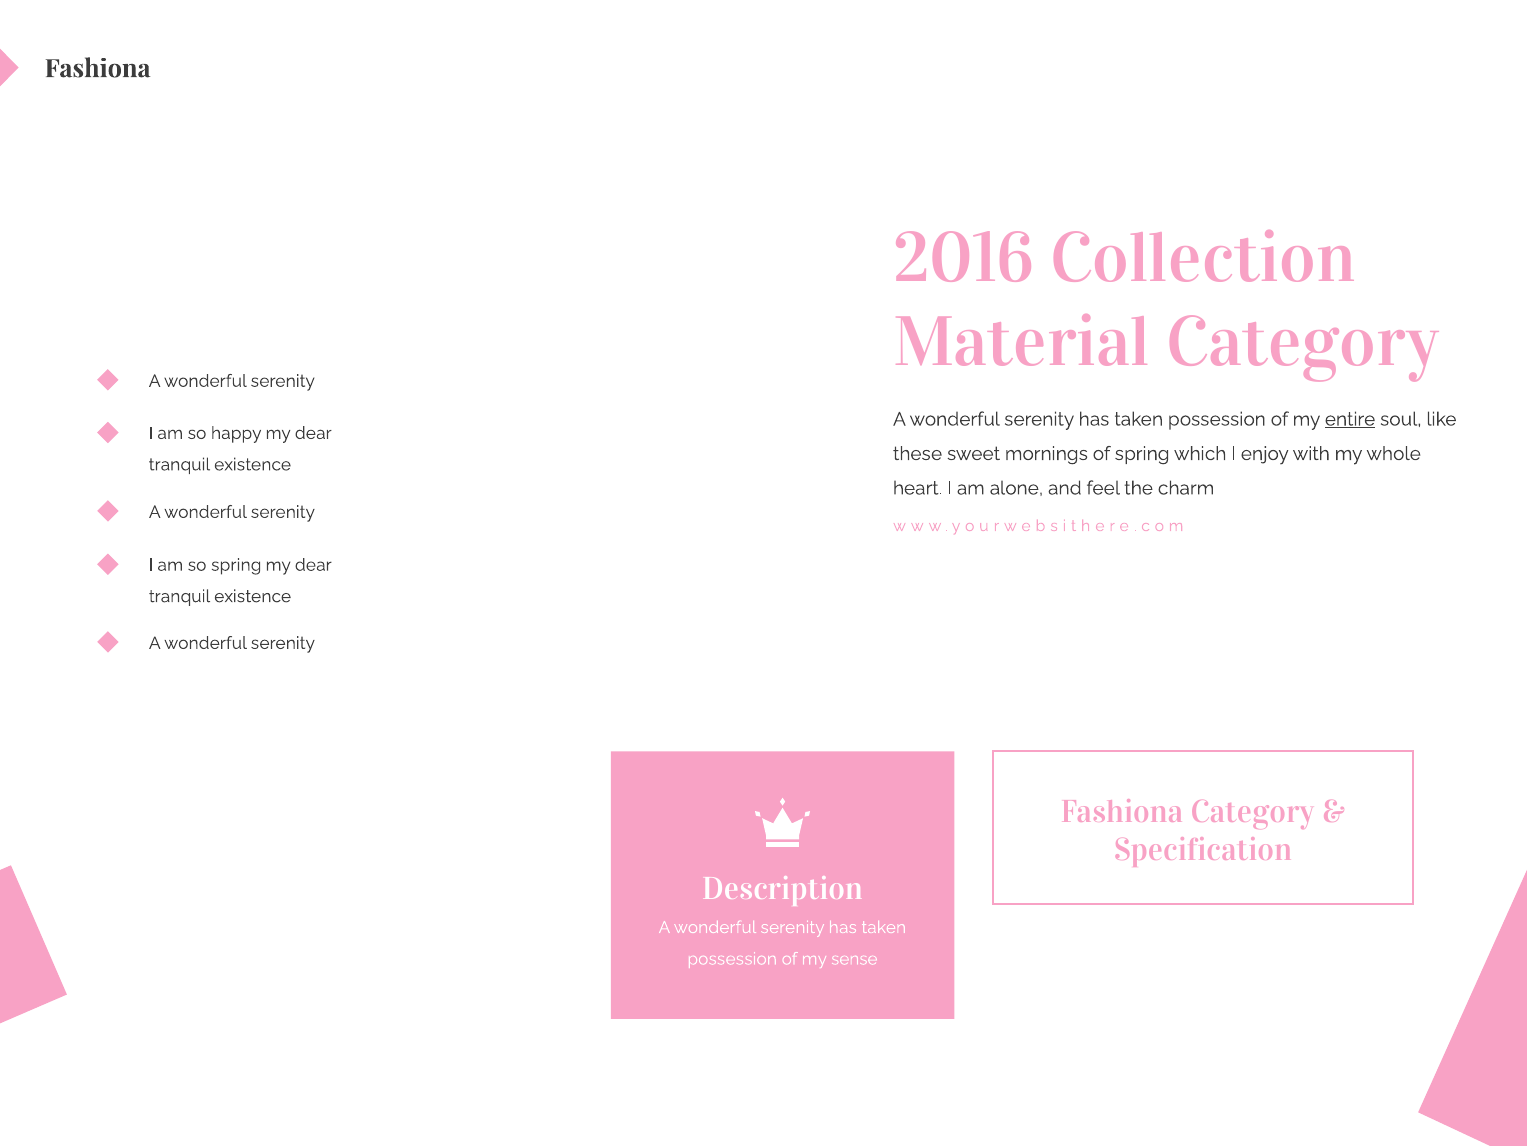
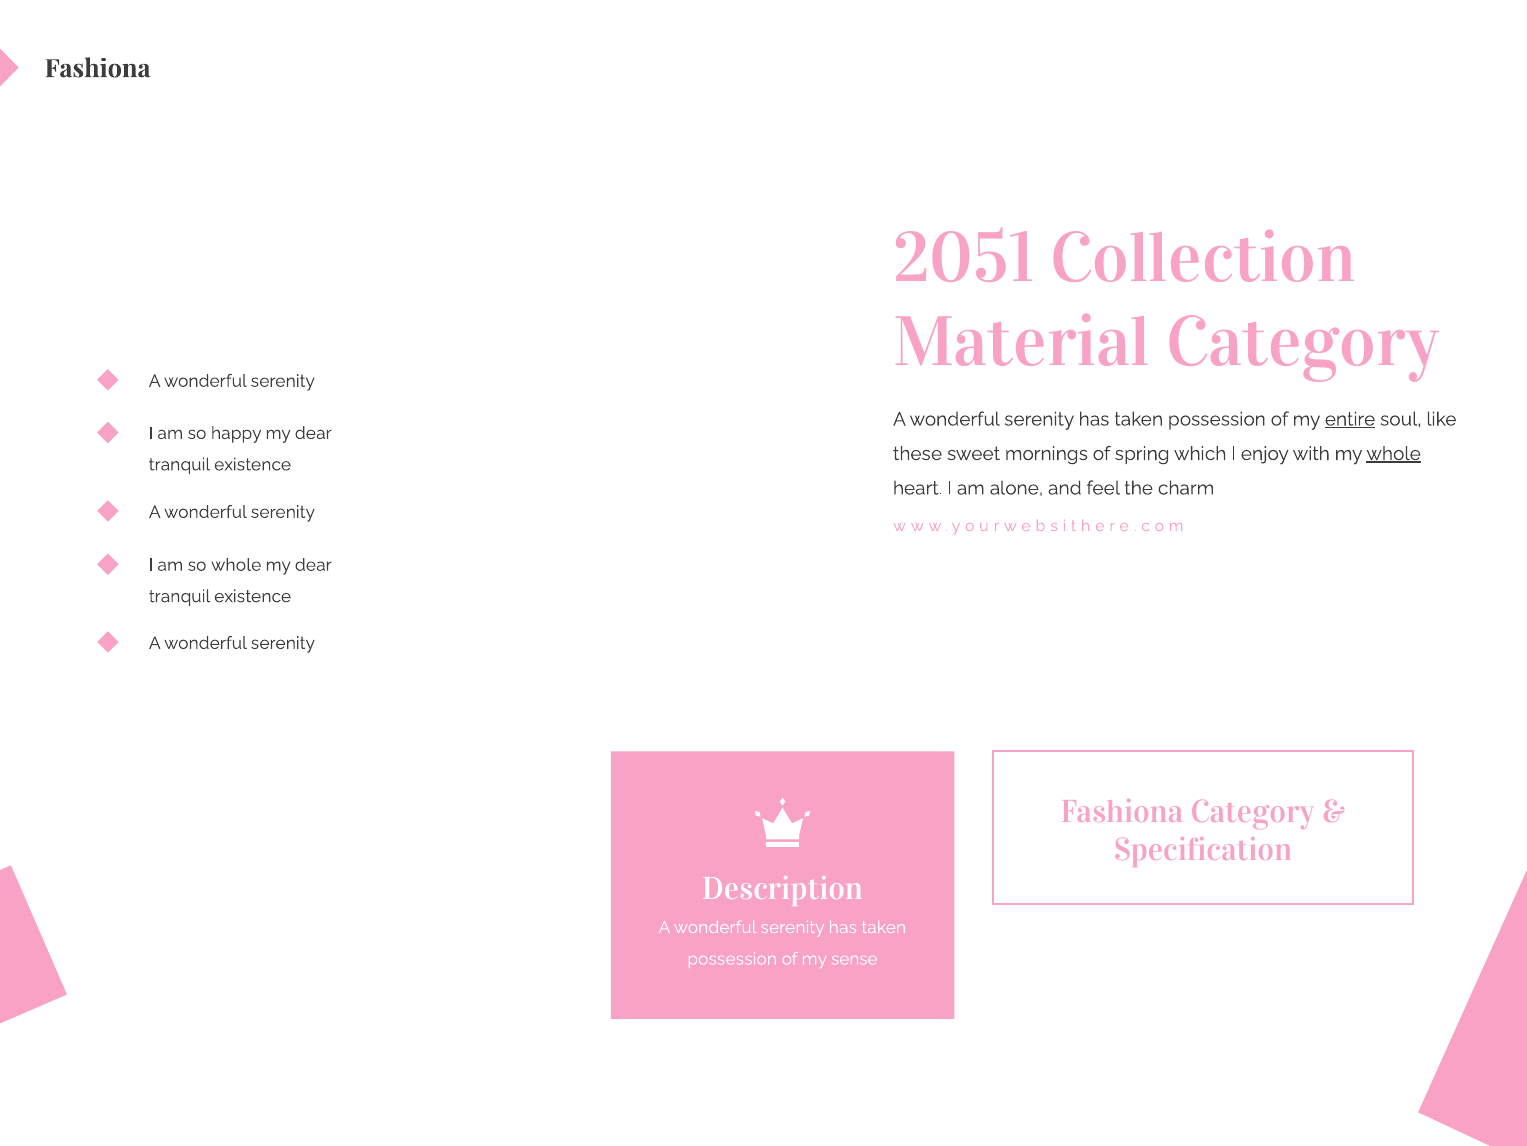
2016: 2016 -> 2051 (964, 258)
whole underline: none -> present (1394, 453)
so spring: spring -> whole (236, 565)
